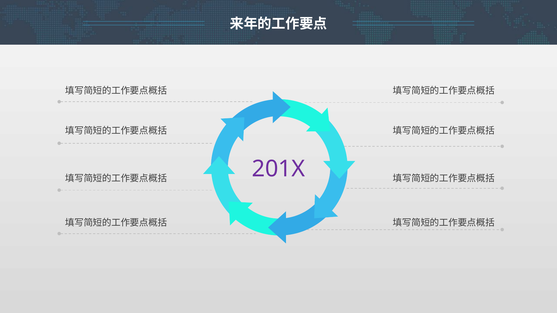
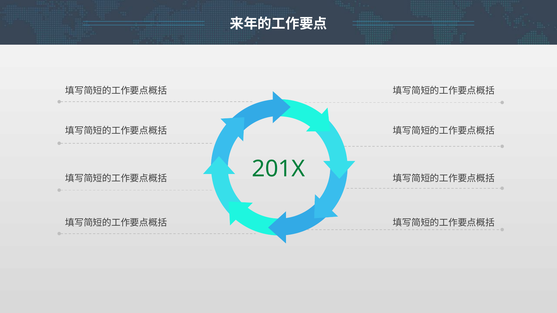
201X colour: purple -> green (278, 169)
